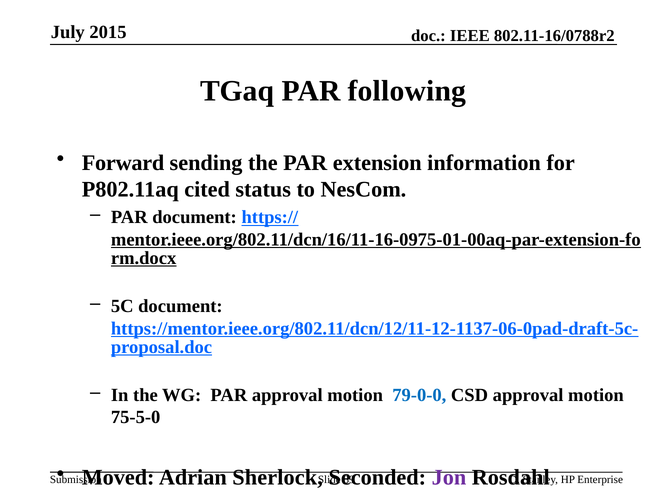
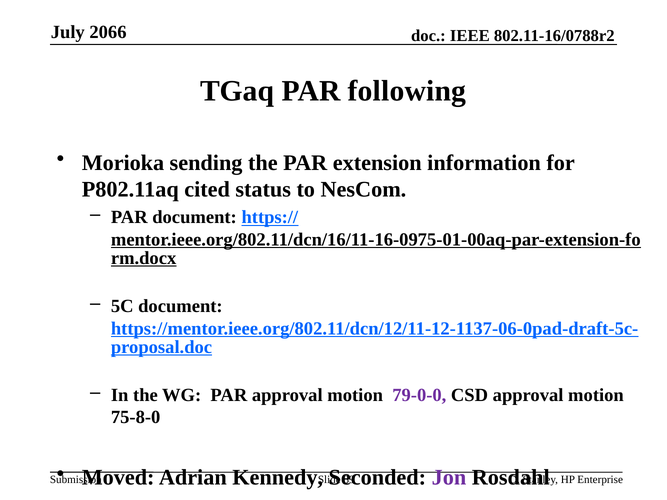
2015: 2015 -> 2066 (108, 32)
Forward: Forward -> Morioka (123, 163)
79-0-0 colour: blue -> purple (419, 395)
75-5-0: 75-5-0 -> 75-8-0 (136, 418)
Sherlock: Sherlock -> Kennedy (278, 478)
